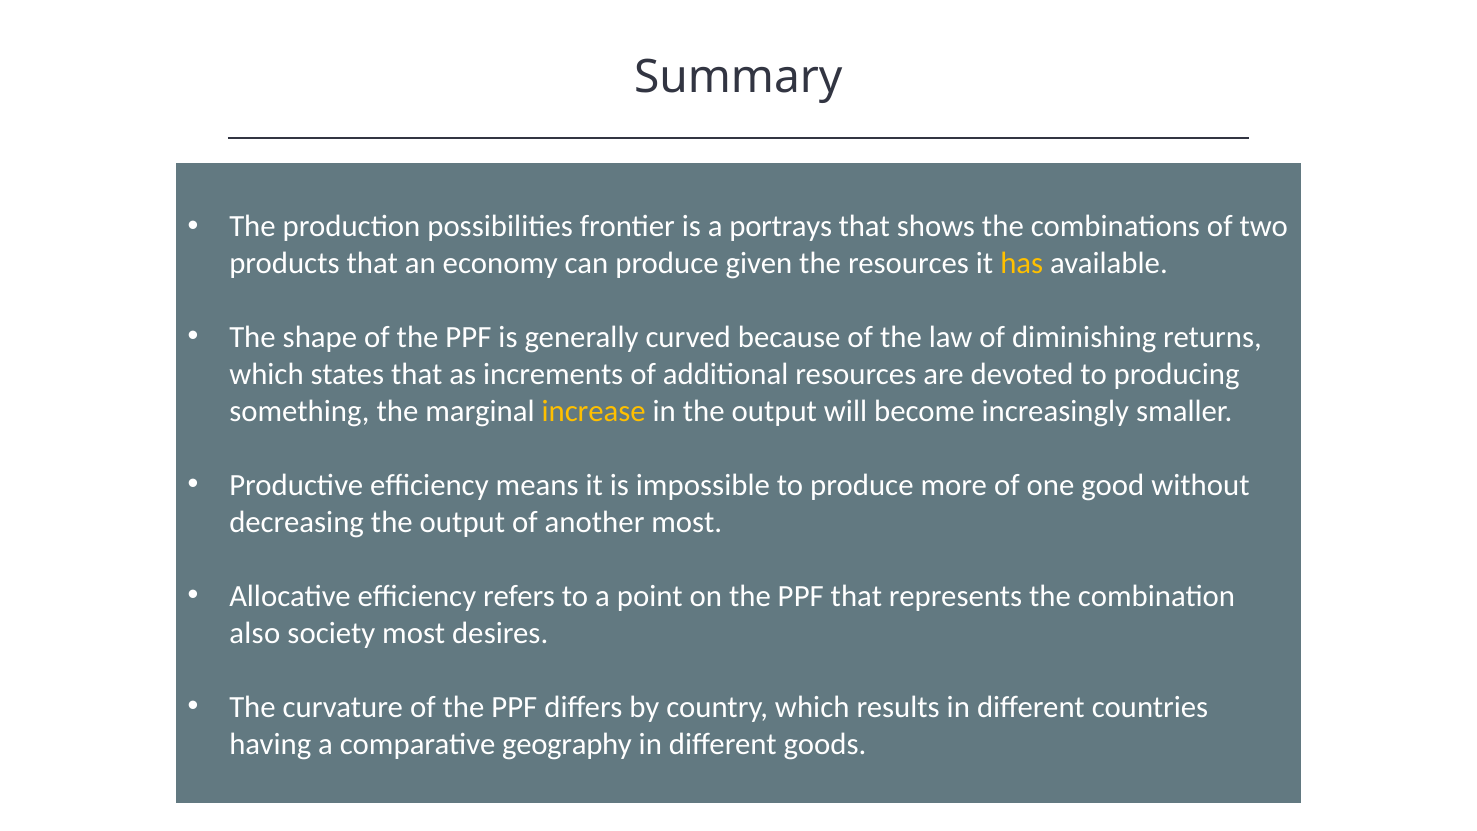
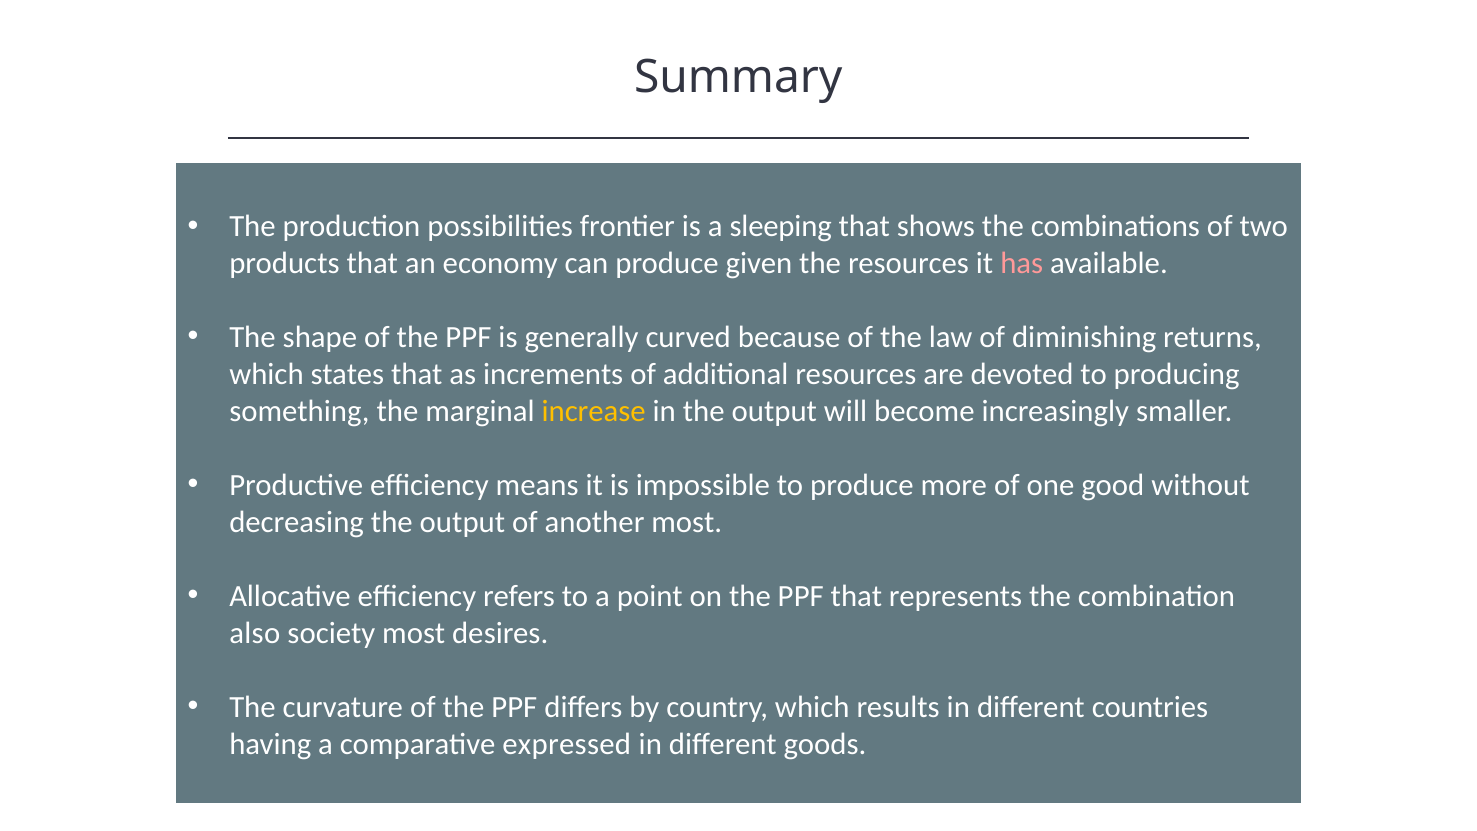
portrays: portrays -> sleeping (781, 227)
has colour: yellow -> pink (1022, 264)
geography: geography -> expressed (567, 744)
